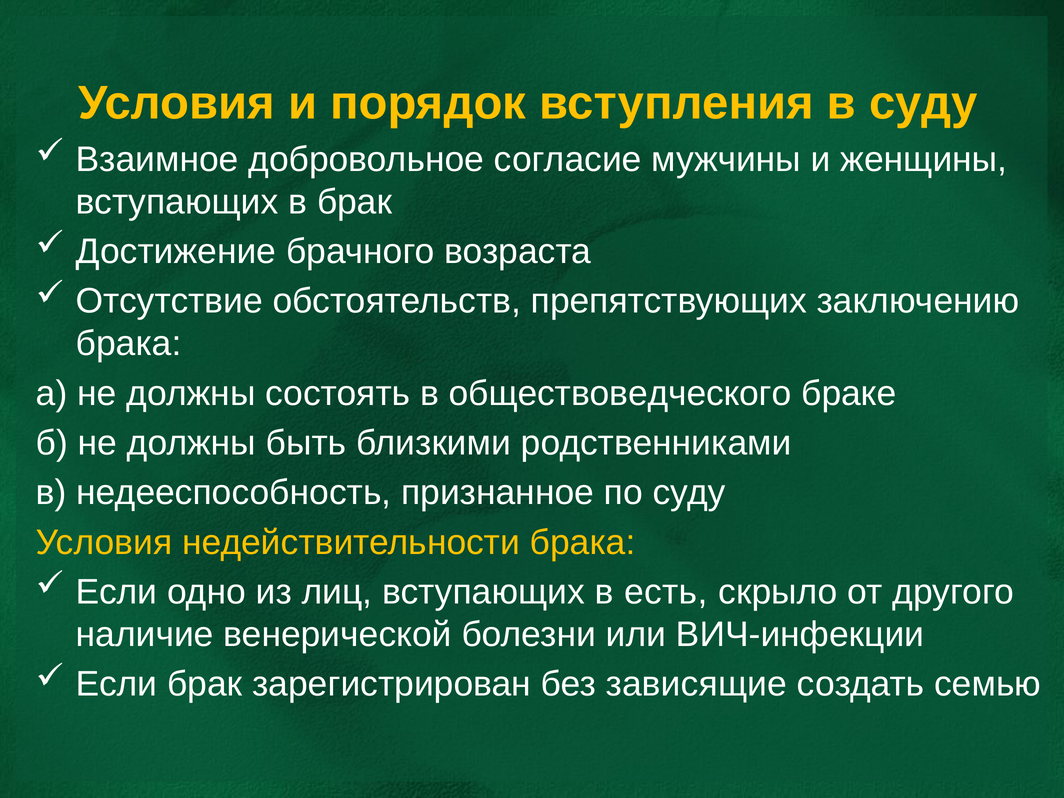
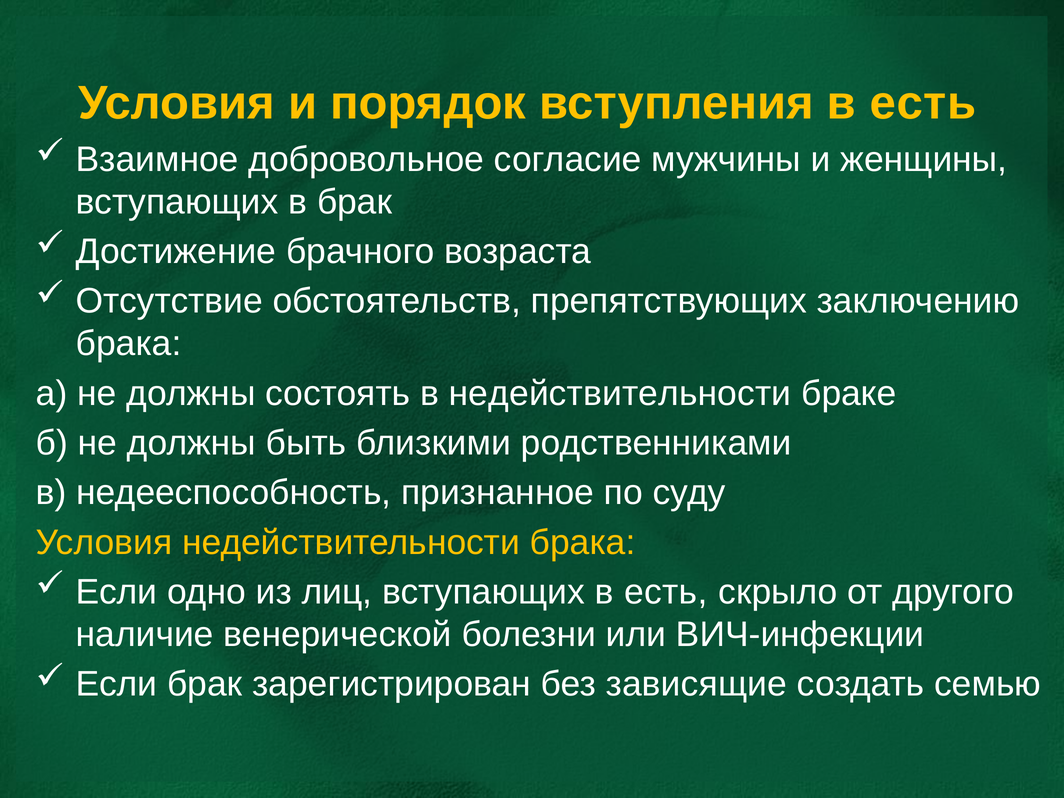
вступления в суду: суду -> есть (923, 103)
в обществоведческого: обществоведческого -> недействительности (620, 393)
